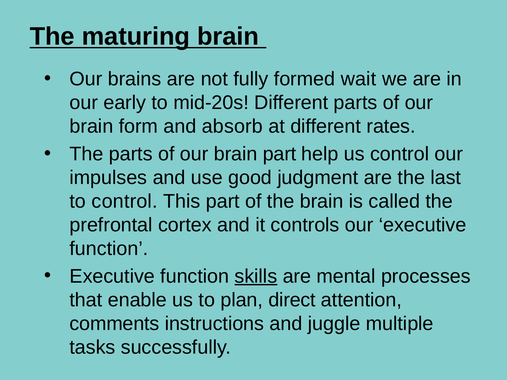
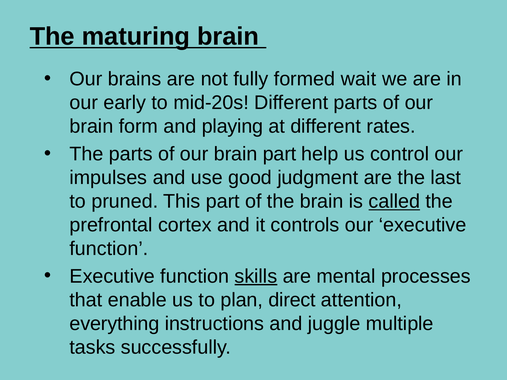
absorb: absorb -> playing (233, 126)
to control: control -> pruned (125, 201)
called underline: none -> present (394, 201)
comments: comments -> everything (114, 324)
